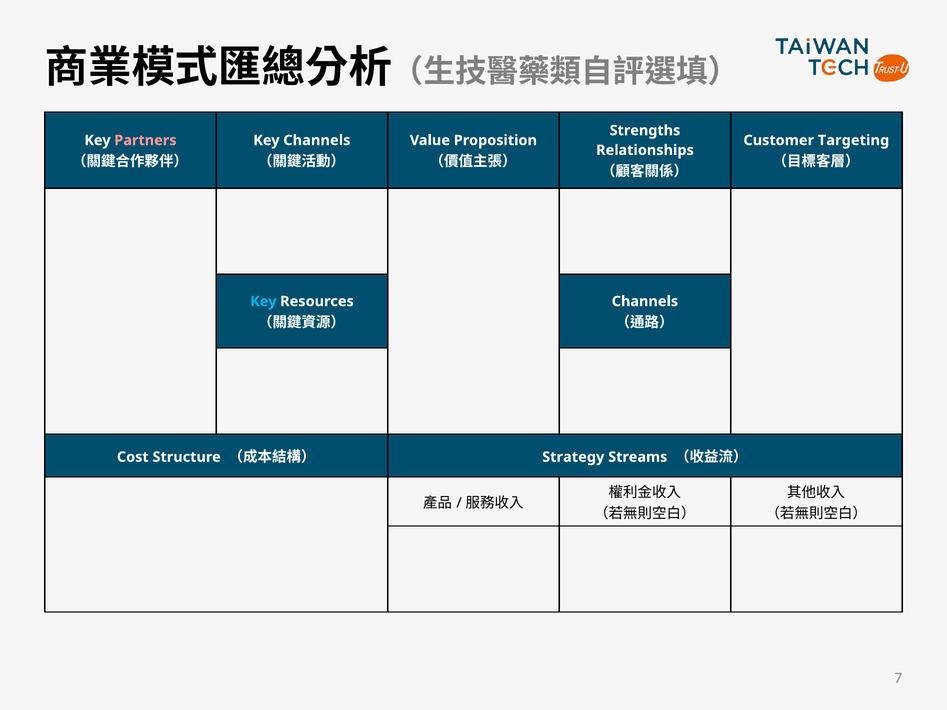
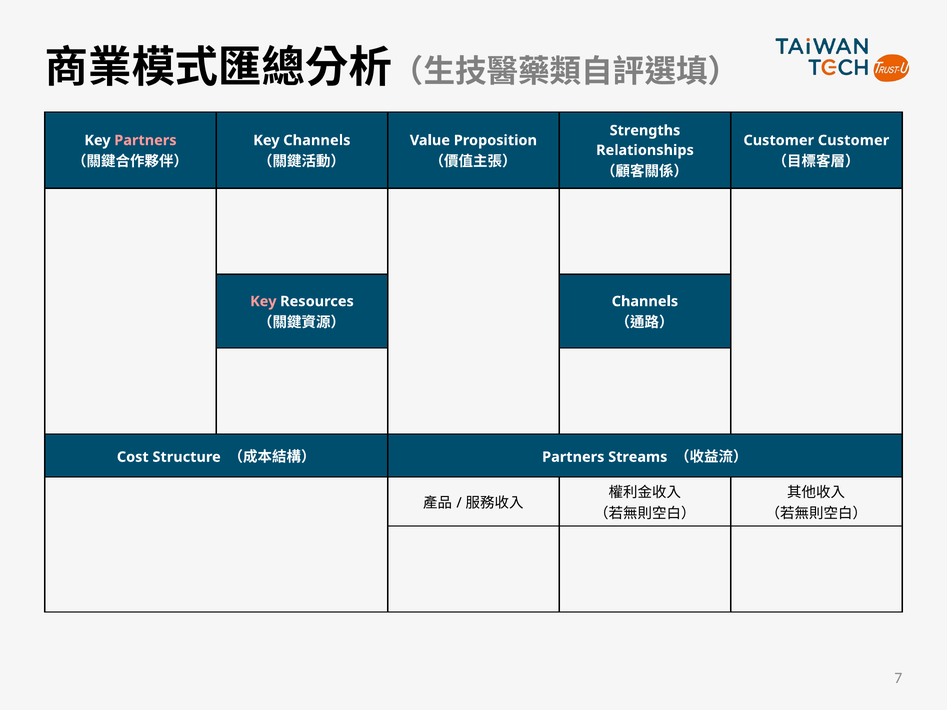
Customer Targeting: Targeting -> Customer (854, 140)
Key colour: light blue -> pink (263, 302)
Strategy: Strategy -> Partners (573, 457)
